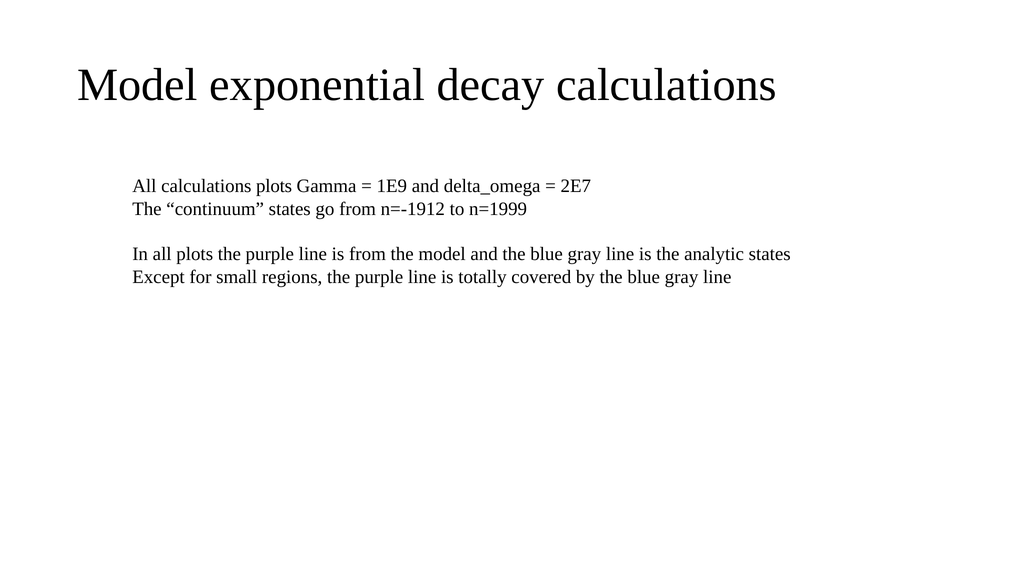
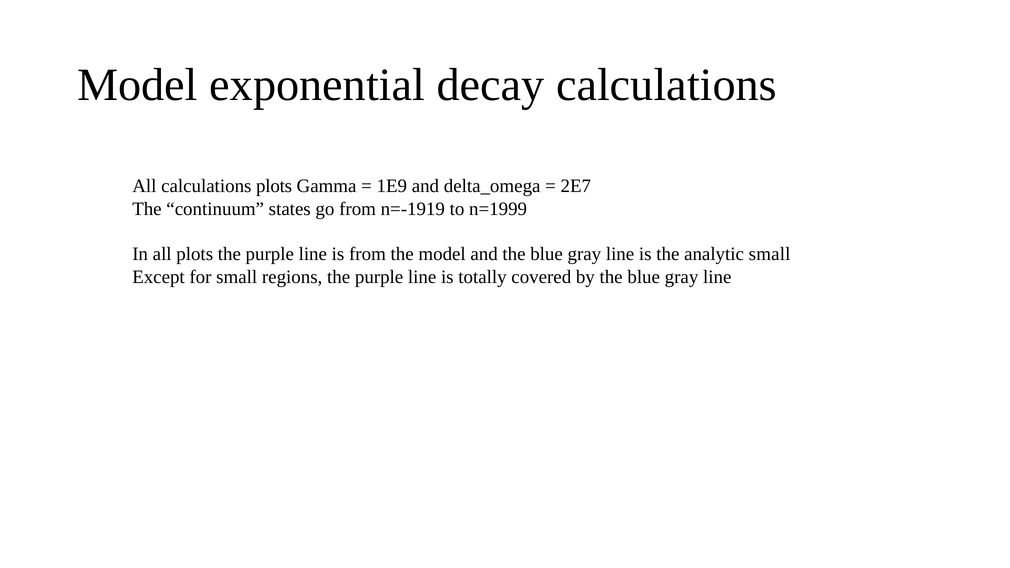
n=-1912: n=-1912 -> n=-1919 (413, 209)
analytic states: states -> small (770, 254)
